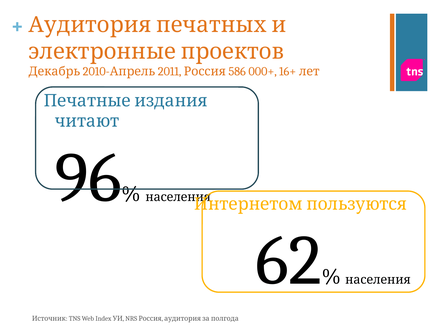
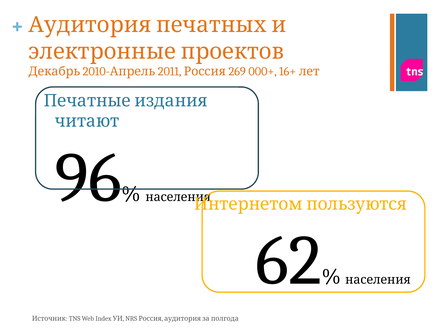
586: 586 -> 269 (237, 71)
